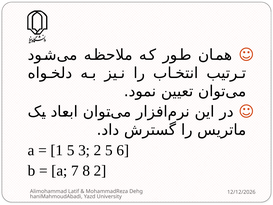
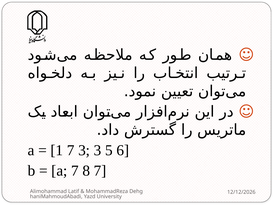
1 5: 5 -> 7 (71, 150)
3 2: 2 -> 3 (98, 150)
8 2: 2 -> 7 (100, 171)
